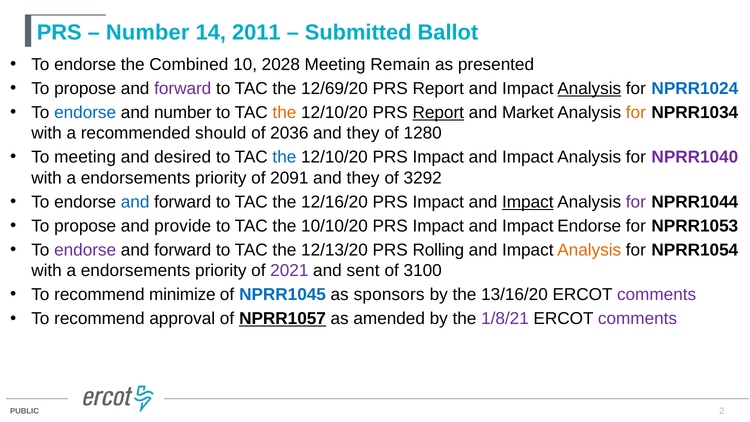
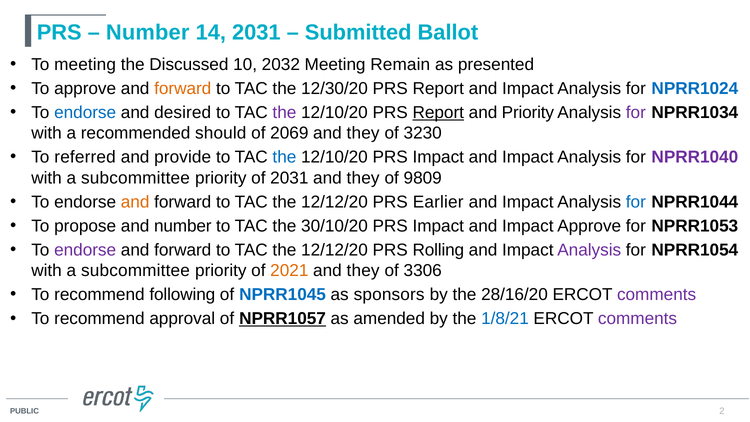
14 2011: 2011 -> 2031 (256, 32)
endorse: endorse -> meeting (85, 64)
Combined: Combined -> Discussed (189, 64)
2028: 2028 -> 2032 (281, 64)
propose: propose -> approve (85, 88)
forward colour: purple -> orange (183, 88)
12/69/20: 12/69/20 -> 12/30/20 (334, 88)
Analysis underline: present -> none (589, 88)
and number: number -> desired (183, 113)
the colour: orange -> purple (284, 113)
and Market: Market -> Priority (528, 113)
for colour: orange -> purple (636, 113)
2036: 2036 -> 2069 (289, 133)
1280: 1280 -> 3230 (423, 133)
To meeting: meeting -> referred (85, 157)
desired: desired -> provide (183, 157)
endorsements: endorsements -> subcommittee (135, 178)
of 2091: 2091 -> 2031 (289, 178)
3292: 3292 -> 9809 (423, 178)
and colour: blue -> orange (135, 202)
12/16/20: 12/16/20 -> 12/12/20 (334, 202)
Impact: Impact -> Earlier (438, 202)
Impact underline: present -> none (528, 202)
for colour: purple -> blue (636, 202)
and provide: provide -> number (183, 226)
10/10/20: 10/10/20 -> 30/10/20 (334, 226)
Impact Endorse: Endorse -> Approve (589, 226)
12/13/20: 12/13/20 -> 12/12/20 (334, 250)
Analysis colour: orange -> purple (589, 250)
endorsements: endorsements -> subcommittee (135, 271)
2021 colour: purple -> orange (289, 271)
sent: sent -> they (363, 271)
3100: 3100 -> 3306 (423, 271)
minimize: minimize -> following (182, 295)
13/16/20: 13/16/20 -> 28/16/20 (514, 295)
1/8/21 colour: purple -> blue (505, 319)
